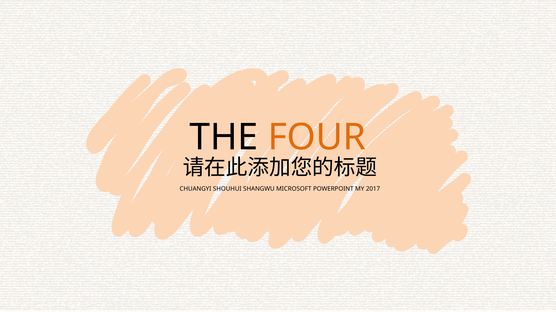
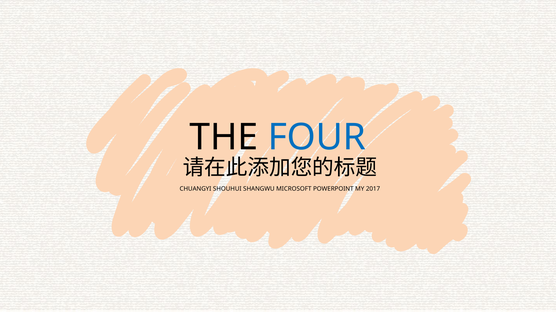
FOUR colour: orange -> blue (317, 138)
